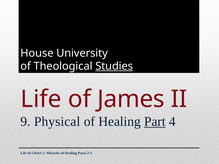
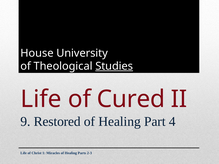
James: James -> Cured (131, 99)
Physical: Physical -> Restored (57, 122)
Part underline: present -> none (155, 122)
